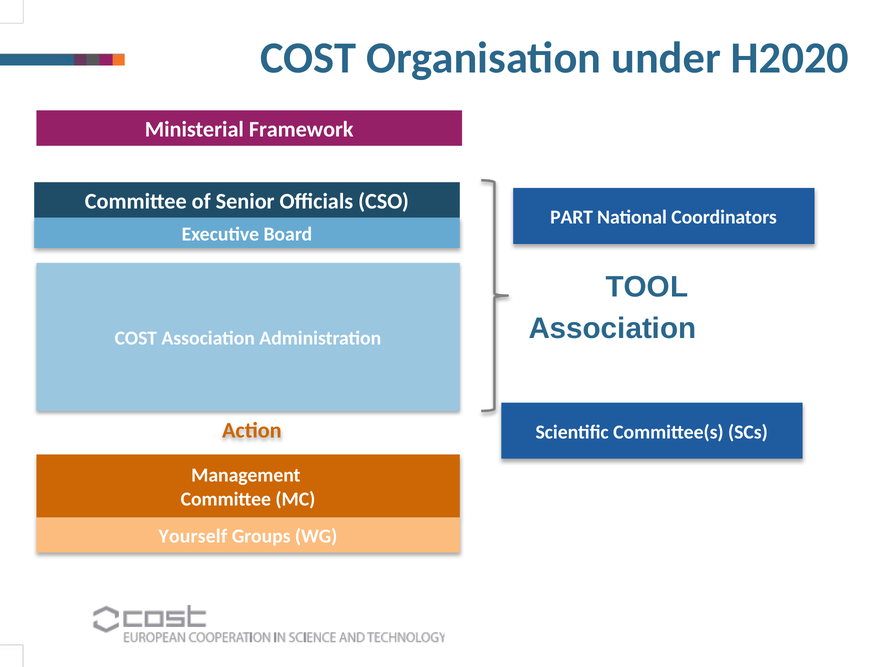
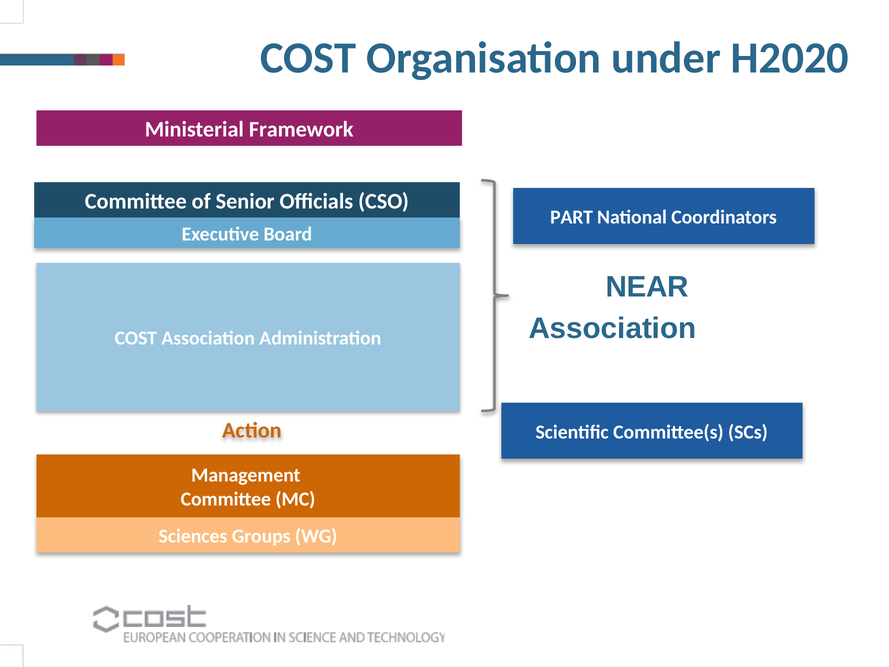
TOOL: TOOL -> NEAR (647, 287)
Yourself: Yourself -> Sciences (193, 536)
